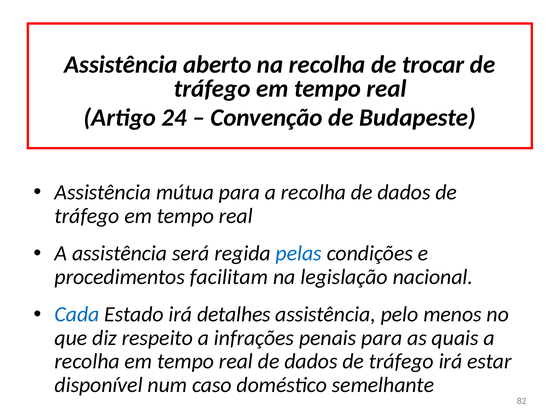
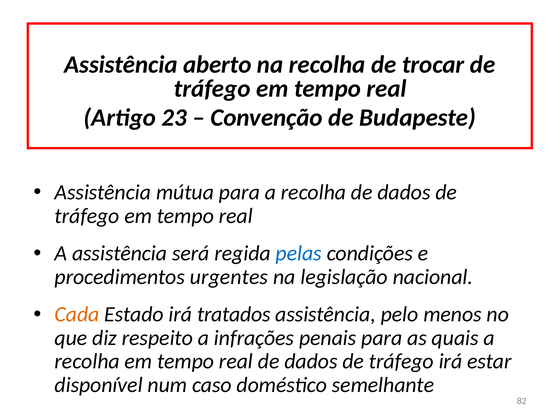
24: 24 -> 23 (174, 117)
facilitam: facilitam -> urgentes (229, 277)
Cada colour: blue -> orange (77, 314)
detalhes: detalhes -> tratados (234, 314)
